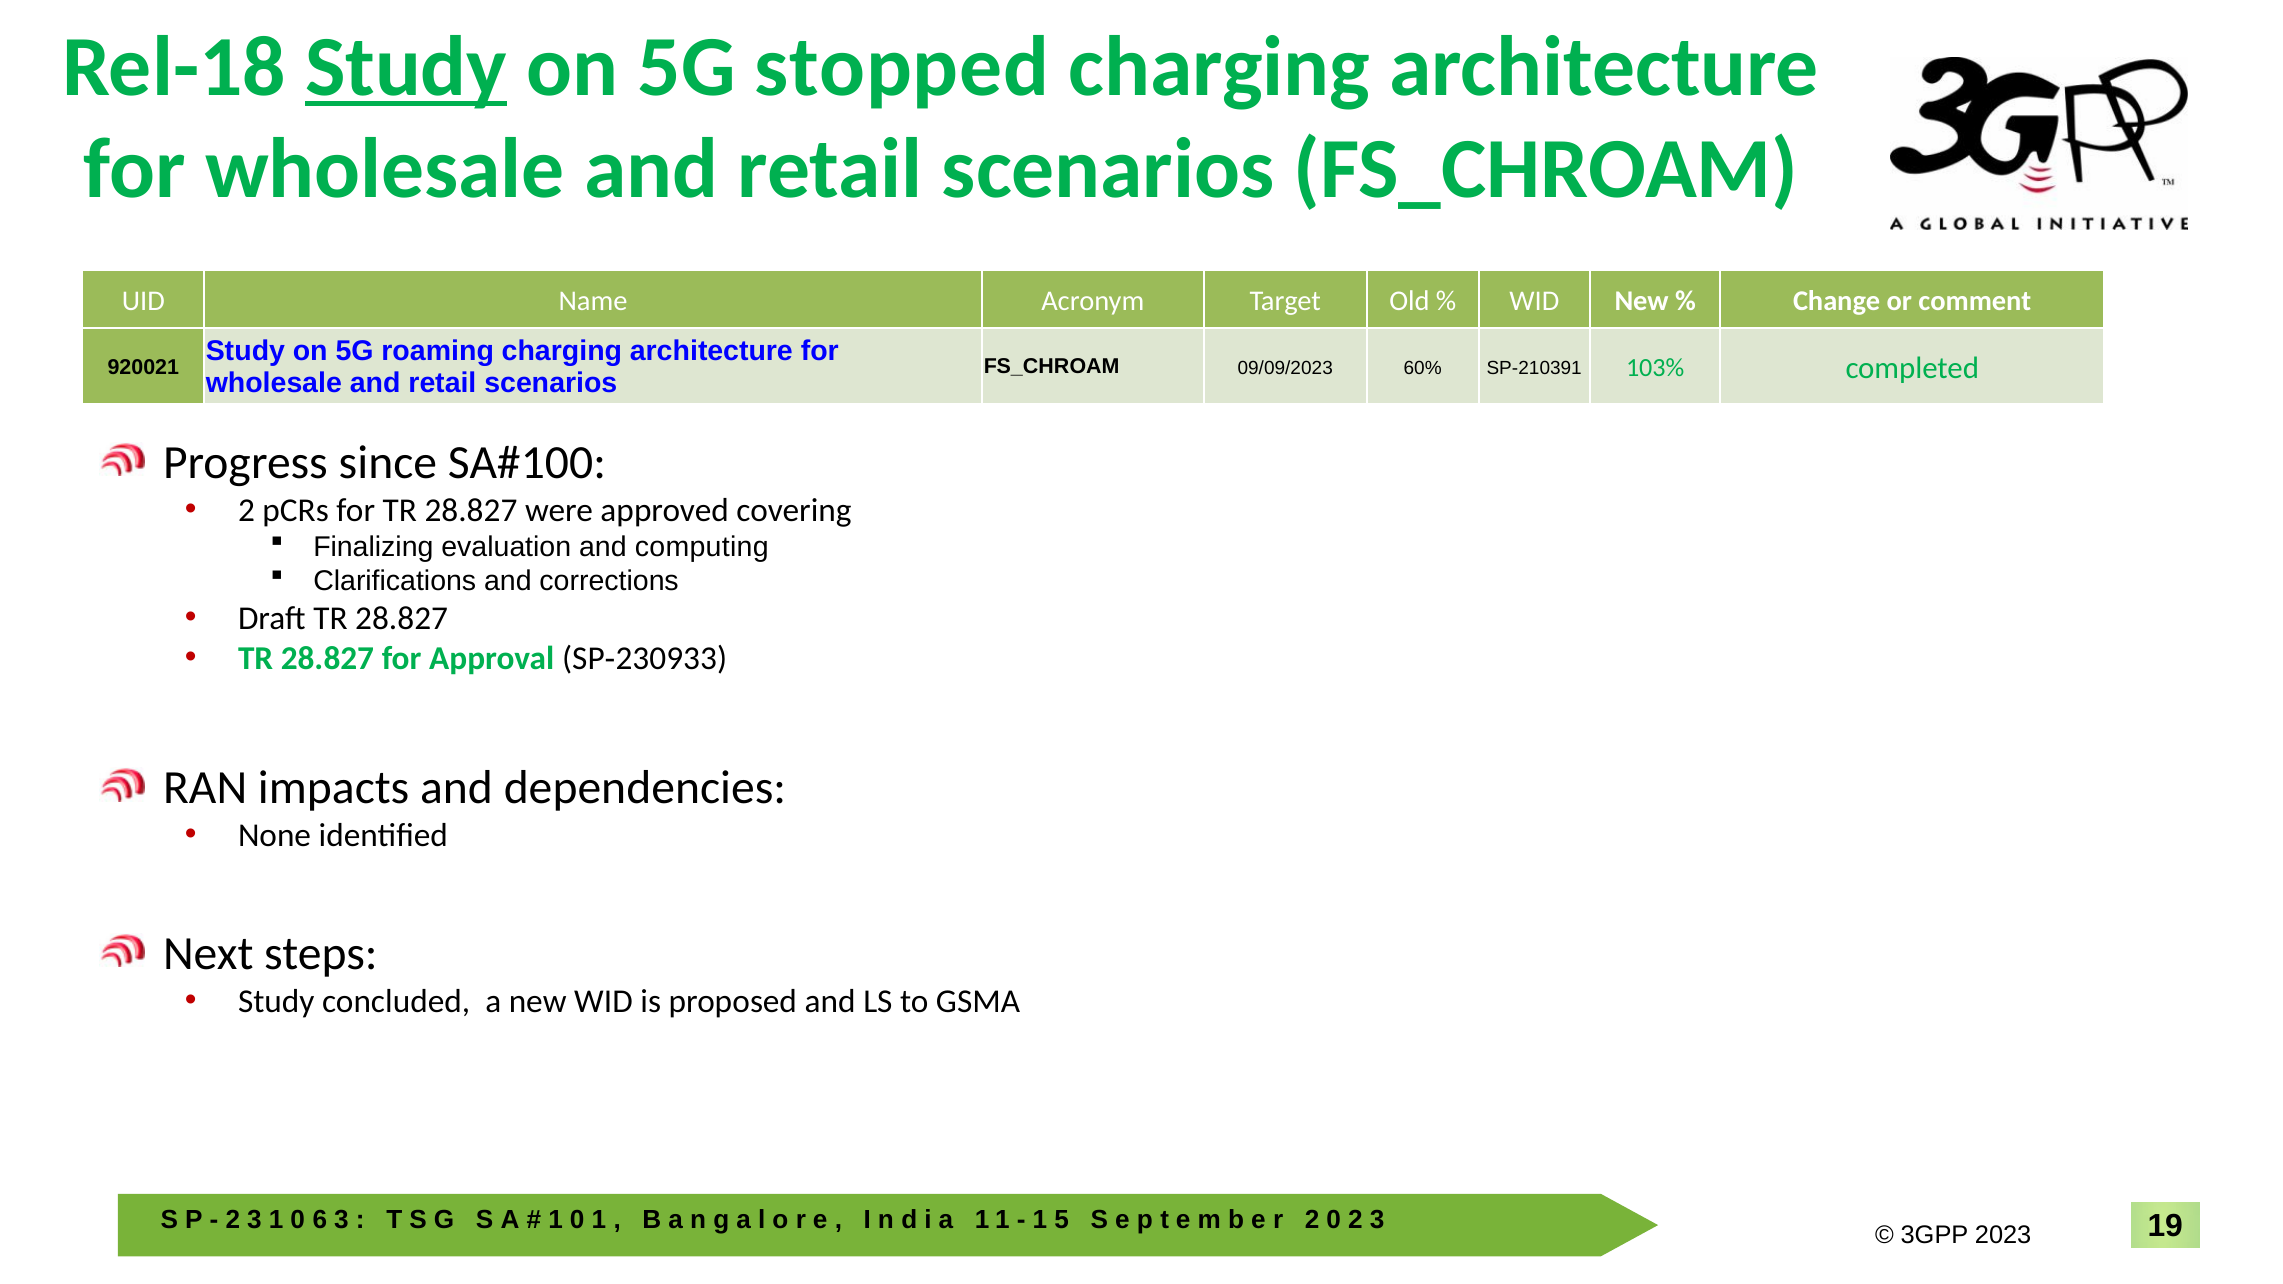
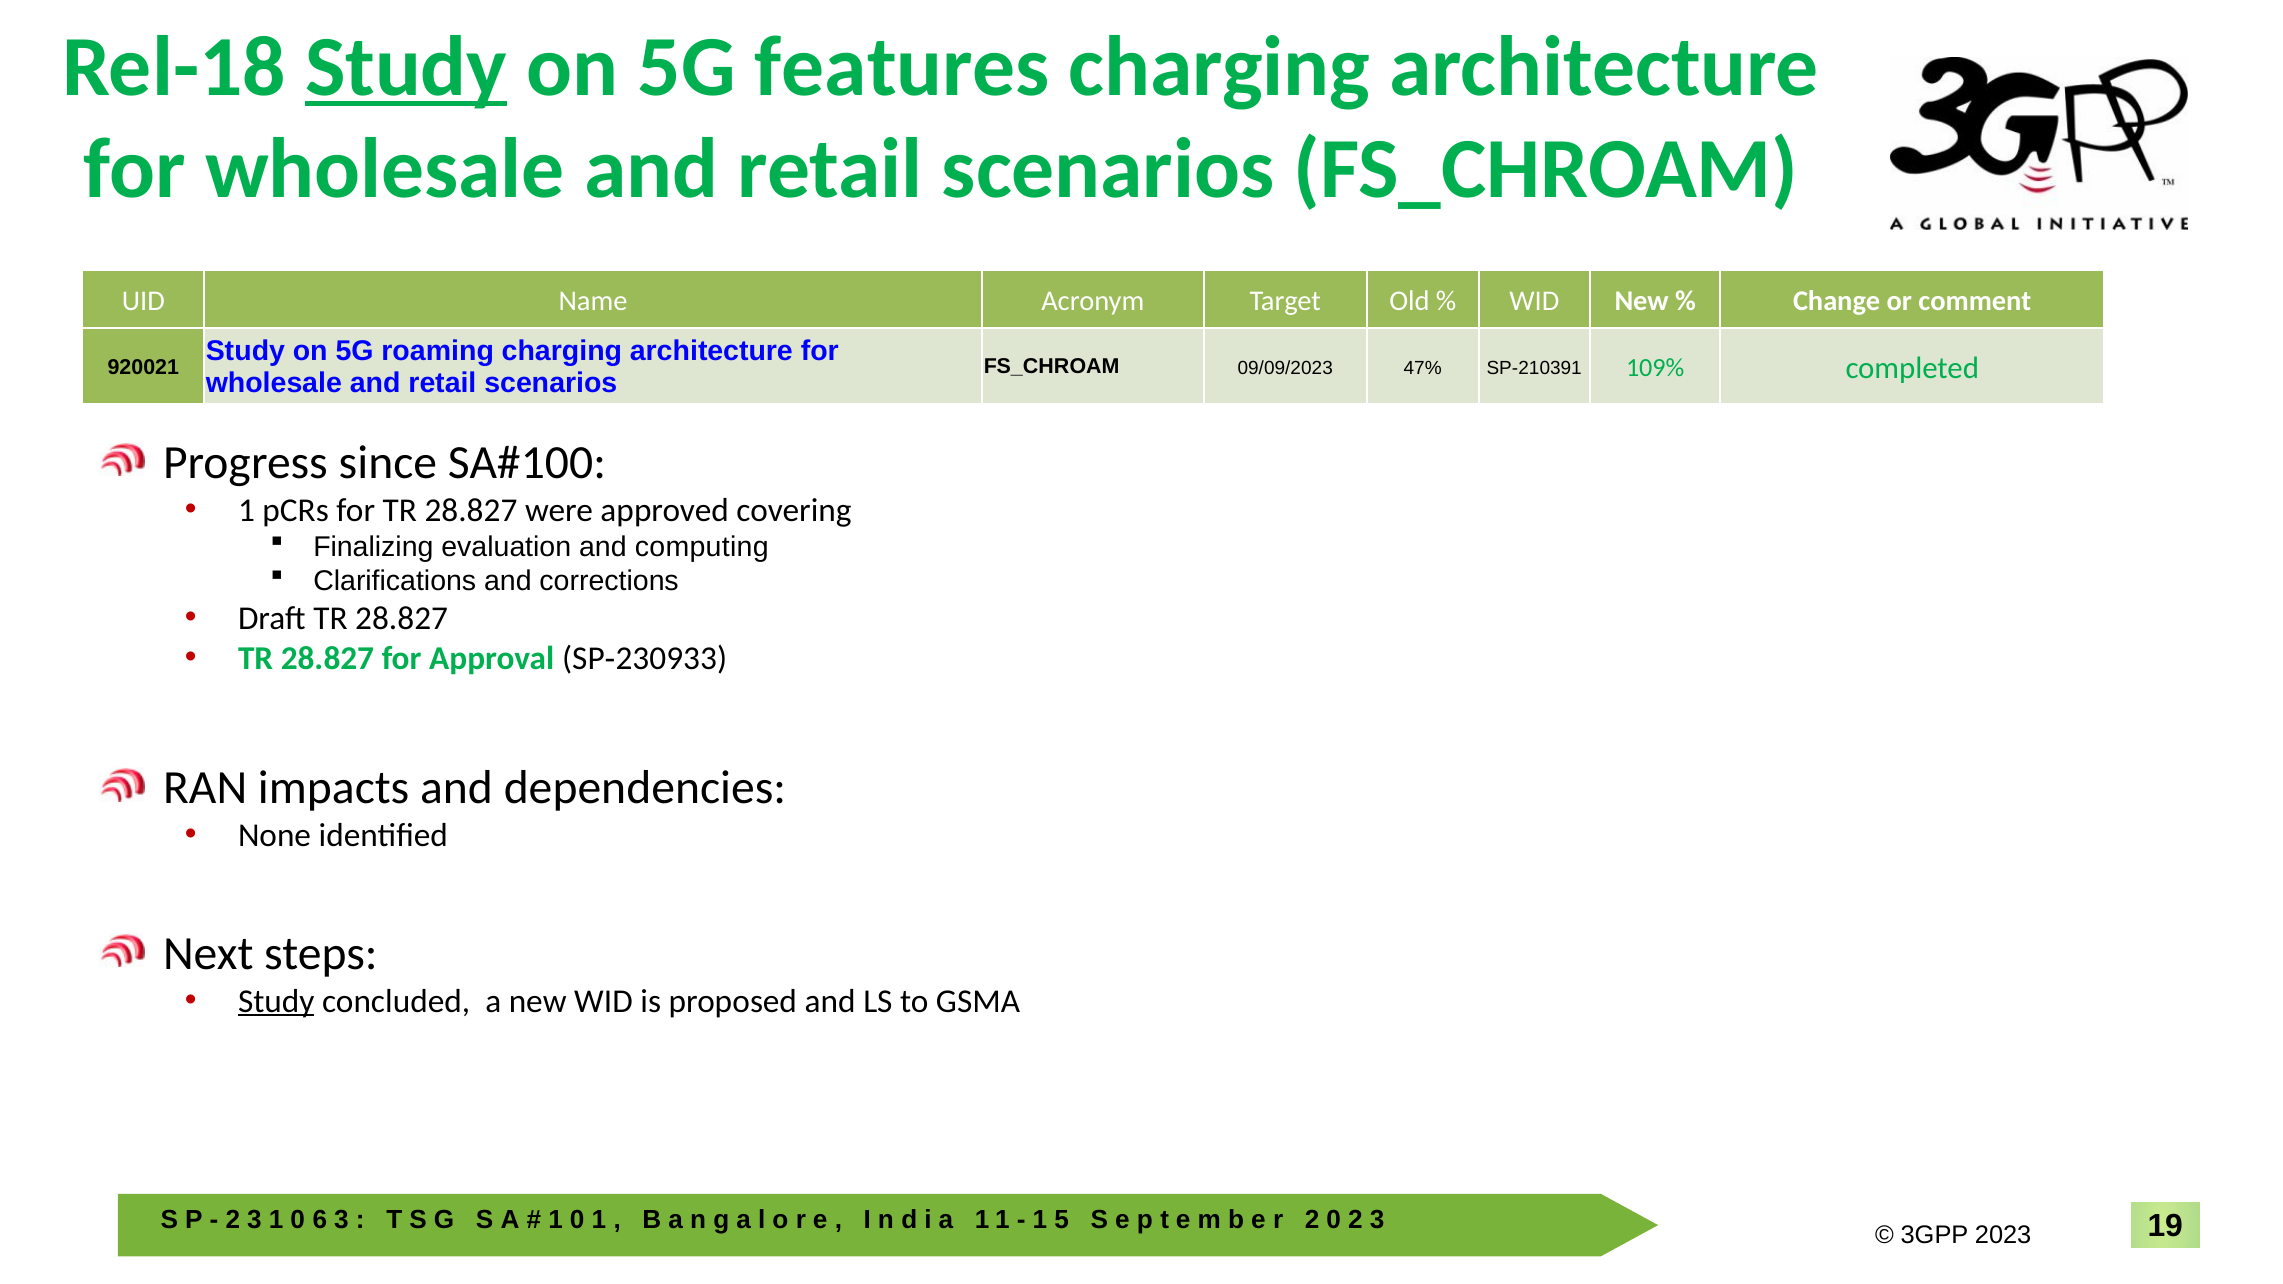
stopped: stopped -> features (902, 67)
60%: 60% -> 47% (1423, 368)
103%: 103% -> 109% (1655, 368)
2: 2 -> 1 (246, 510)
Study underline: none -> present (276, 1001)
